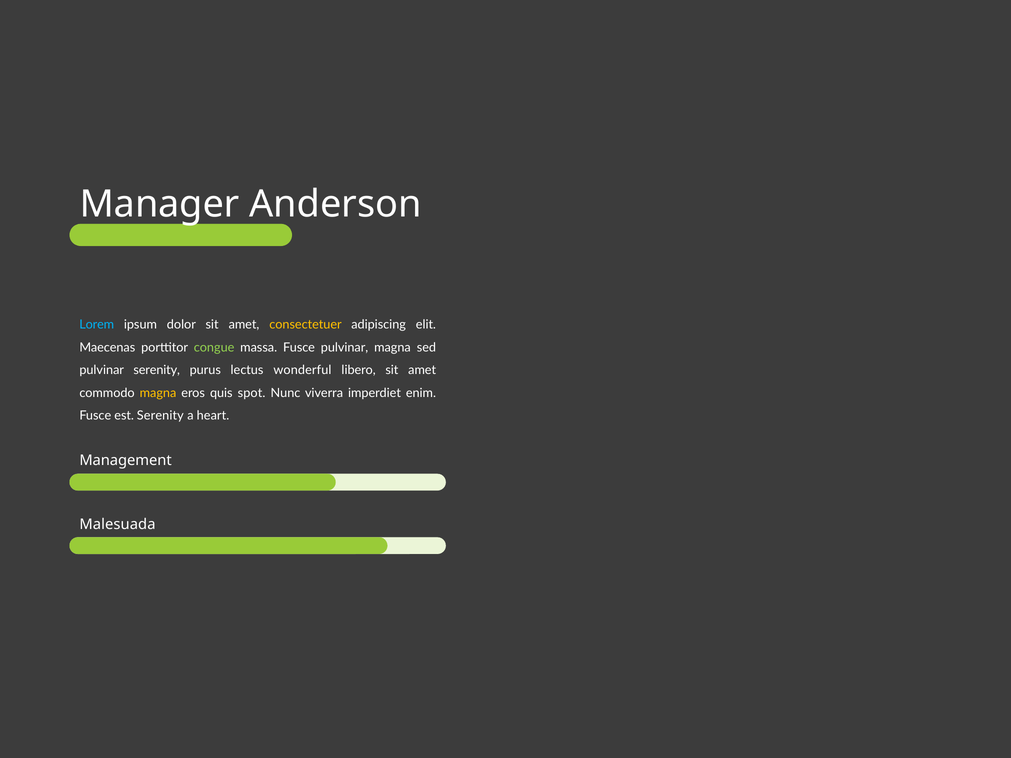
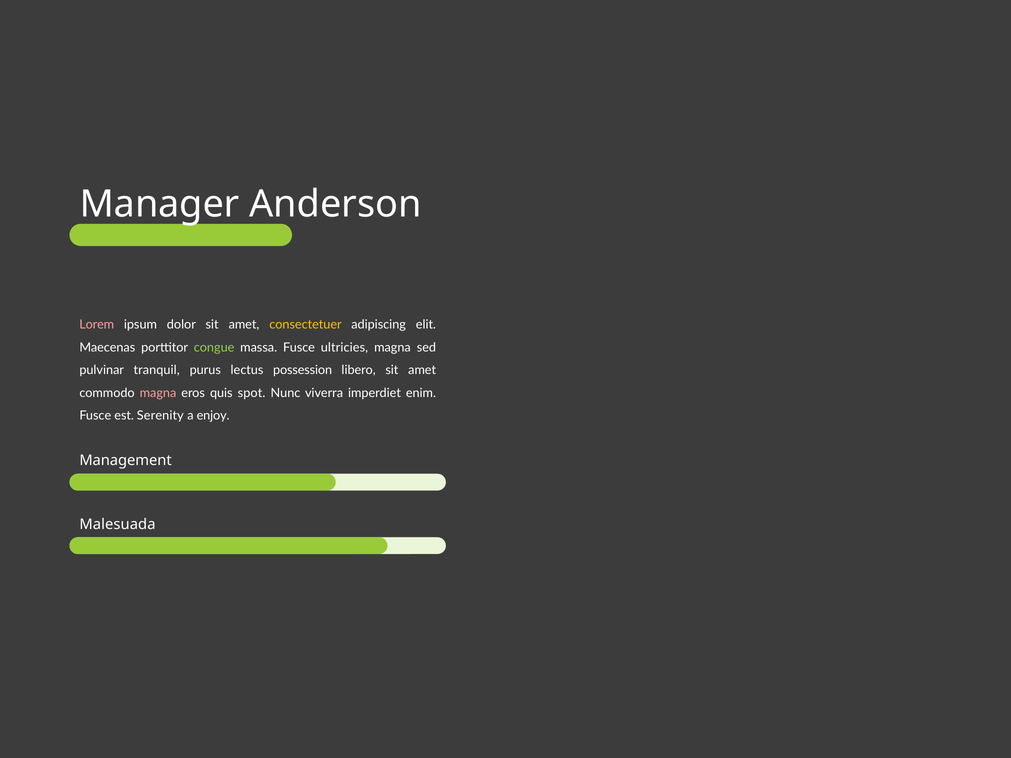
Lorem colour: light blue -> pink (97, 325)
Fusce pulvinar: pulvinar -> ultricies (344, 347)
pulvinar serenity: serenity -> tranquil (157, 370)
wonderful: wonderful -> possession (303, 370)
magna colour: yellow -> pink (158, 393)
heart: heart -> enjoy (213, 416)
